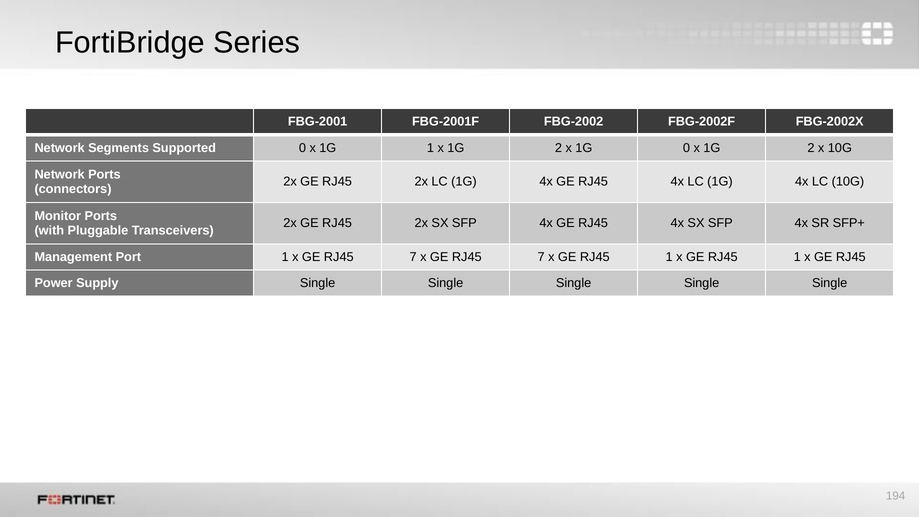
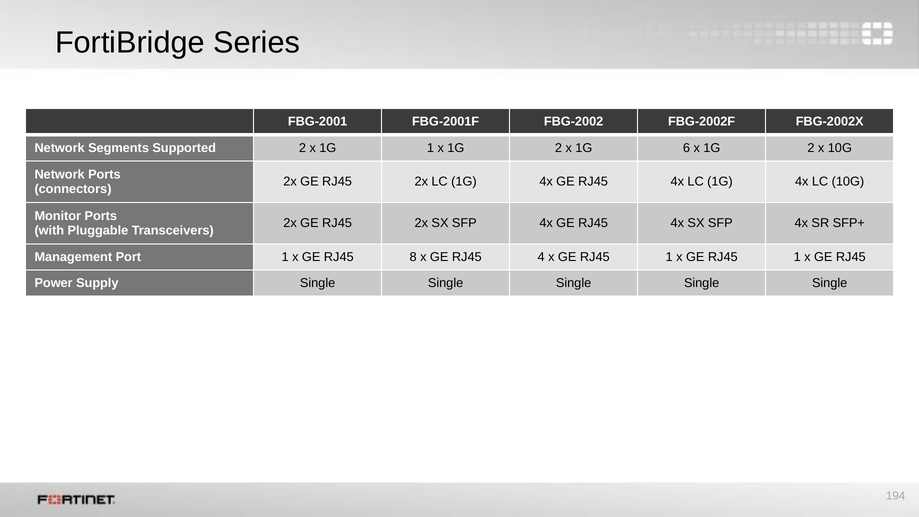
Supported 0: 0 -> 2 (302, 148)
1G 0: 0 -> 6 (687, 148)
7: 7 -> 8 (413, 257)
7: 7 -> 4 (541, 257)
